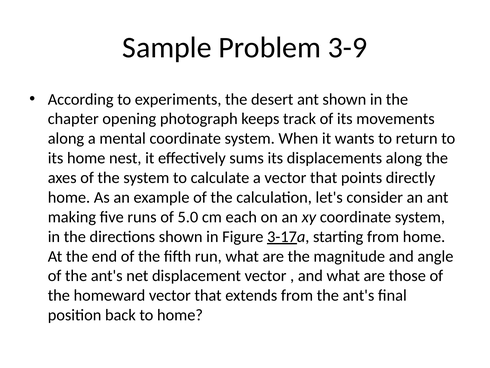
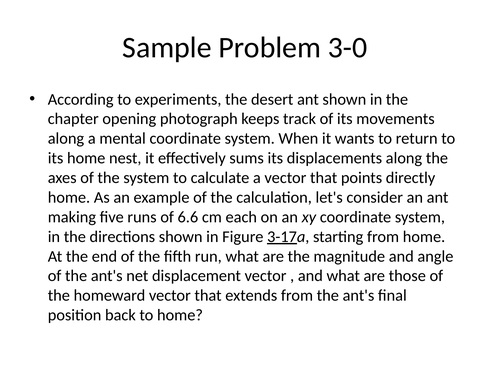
3-9: 3-9 -> 3-0 (348, 47)
5.0: 5.0 -> 6.6 (188, 217)
